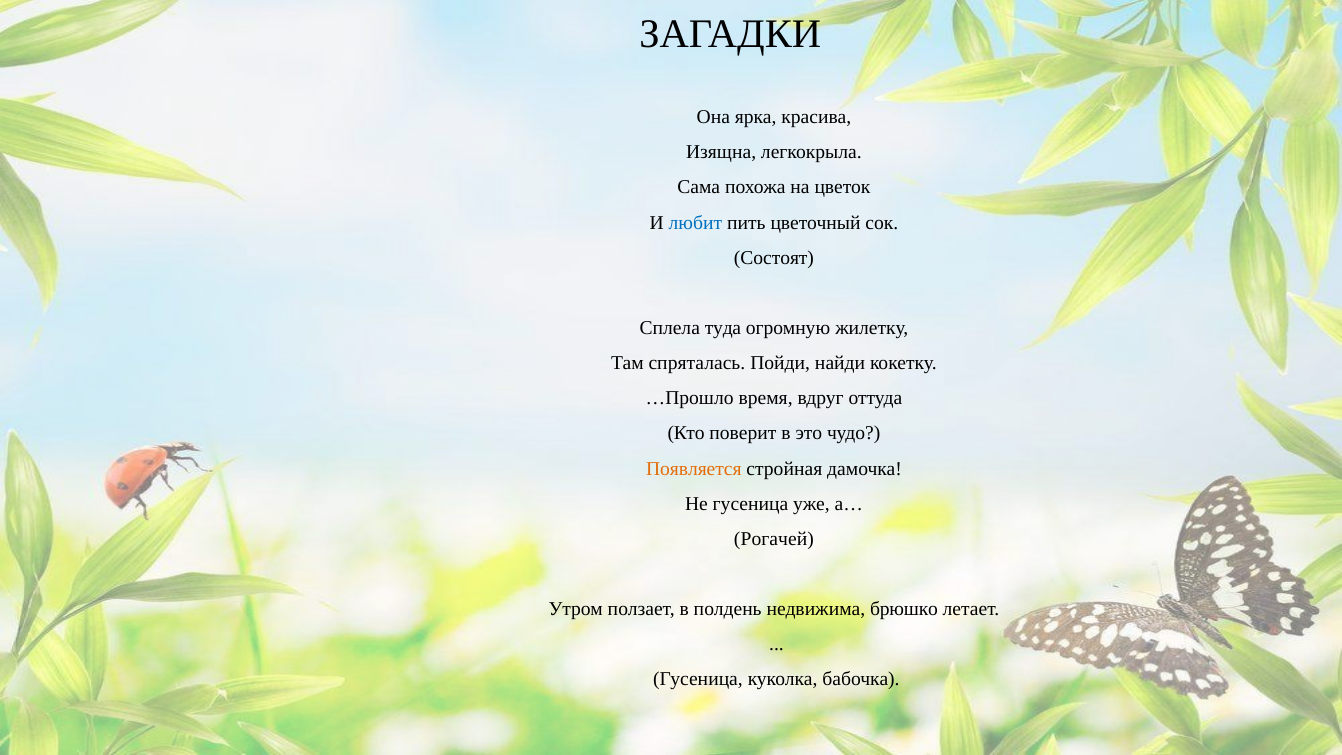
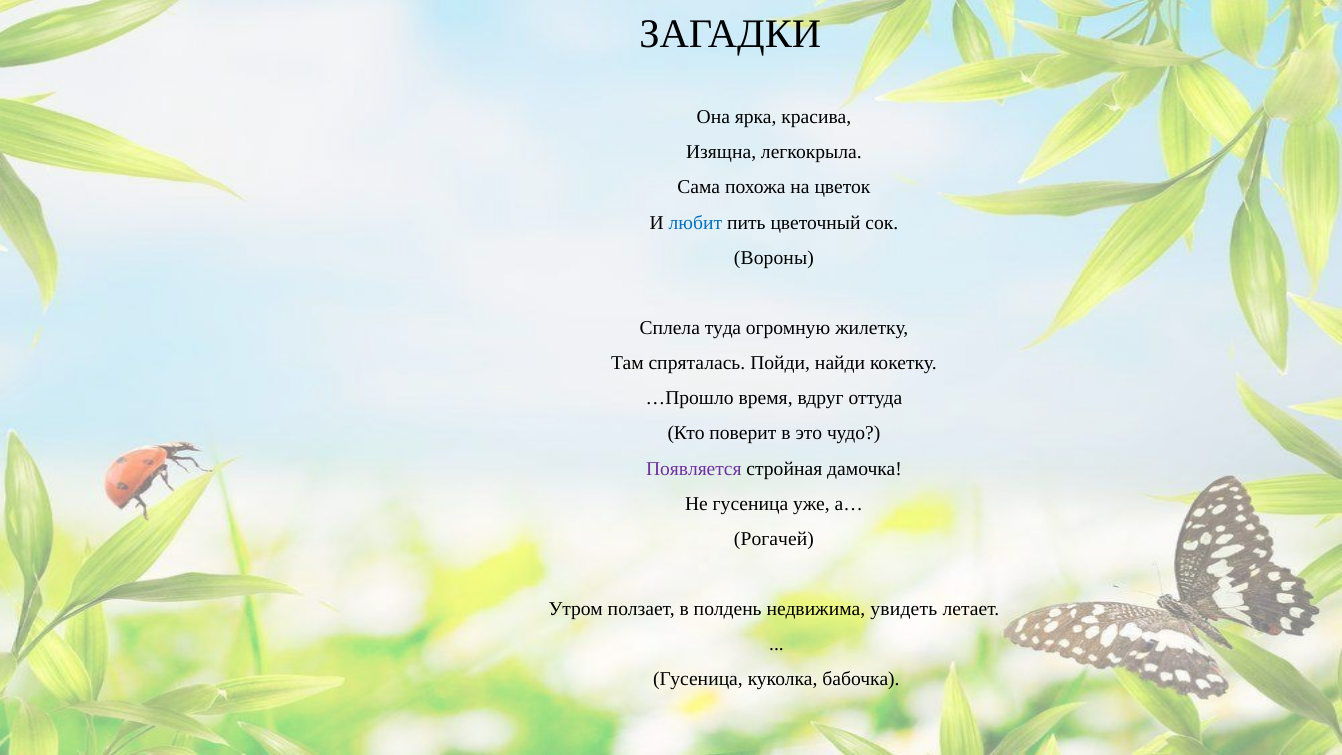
Состоят: Состоят -> Вороны (774, 258)
Появляется colour: orange -> purple (694, 469)
брюшко: брюшко -> увидеть (904, 609)
